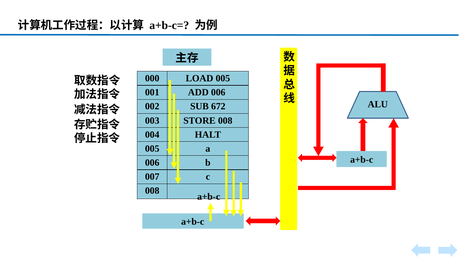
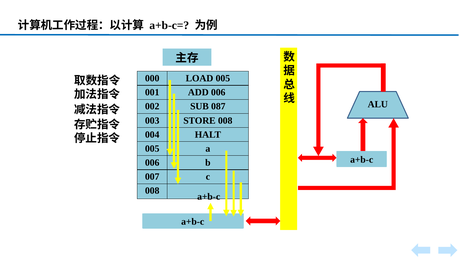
672: 672 -> 087 (218, 107)
